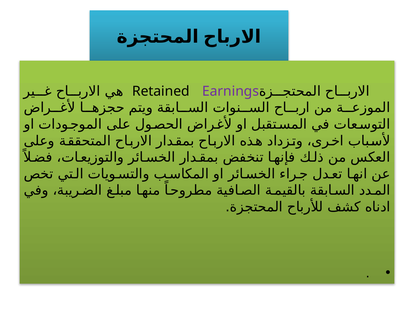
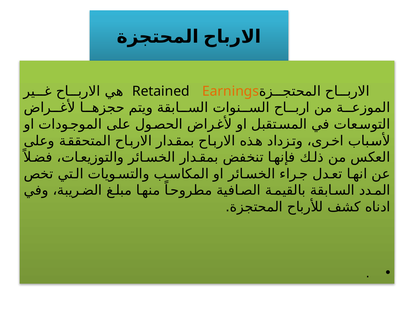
Earnings colour: purple -> orange (231, 91)
